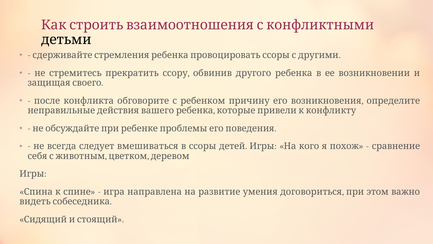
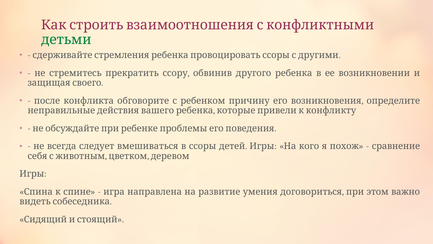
детьми colour: black -> green (66, 40)
